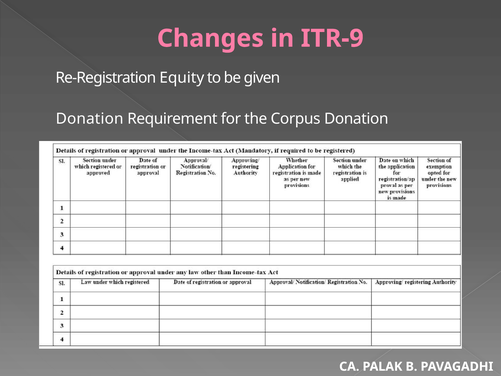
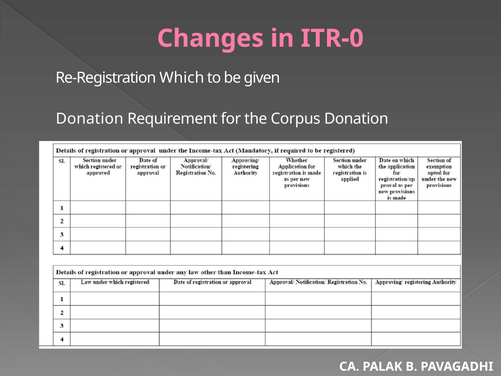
ITR-9: ITR-9 -> ITR-0 (332, 38)
Equity: Equity -> Which (182, 78)
